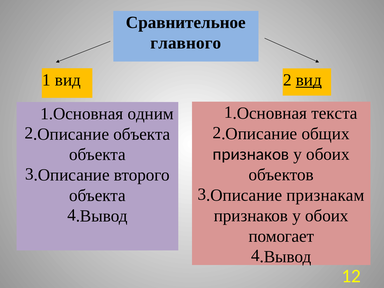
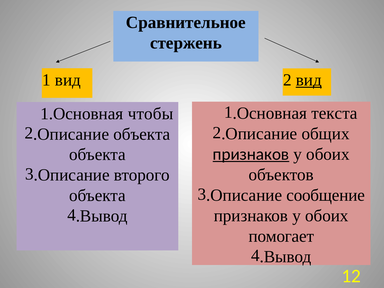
главного: главного -> стержень (186, 43)
одним: одним -> чтобы (151, 114)
признаков underline: none -> present (251, 154)
признакам: признакам -> сообщение (326, 195)
